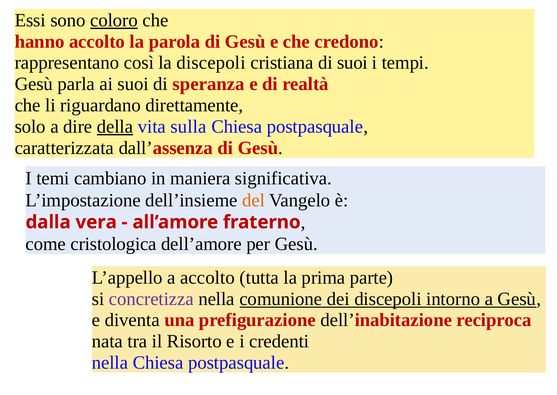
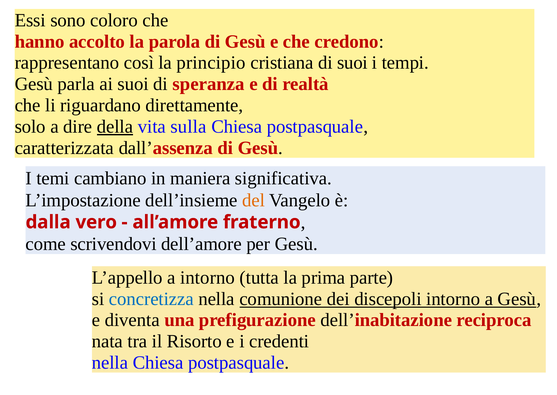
coloro underline: present -> none (114, 20)
la discepoli: discepoli -> principio (211, 63)
vera: vera -> vero (96, 222)
cristologica: cristologica -> scrivendovi (114, 244)
a accolto: accolto -> intorno (208, 277)
concretizza colour: purple -> blue (151, 299)
